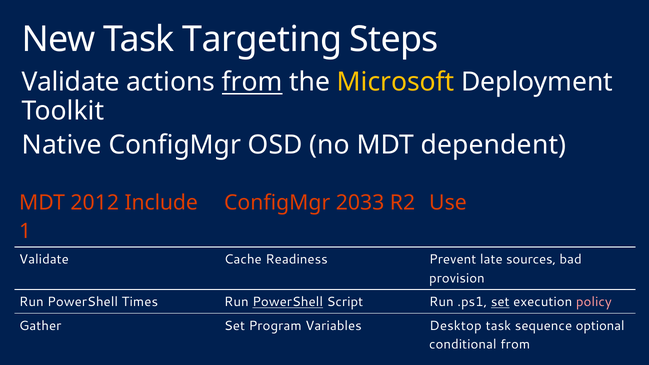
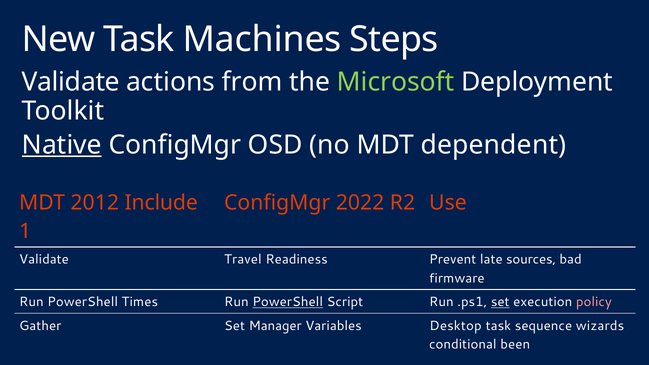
Targeting: Targeting -> Machines (262, 39)
from underline: present -> none (252, 82)
Microsoft colour: yellow -> light green (396, 82)
Native underline: none -> present (62, 145)
2033: 2033 -> 2022 (360, 203)
Cache: Cache -> Travel (243, 260)
provision: provision -> firmware (457, 278)
Program: Program -> Manager (275, 326)
optional: optional -> wizards (600, 326)
conditional from: from -> been (515, 345)
